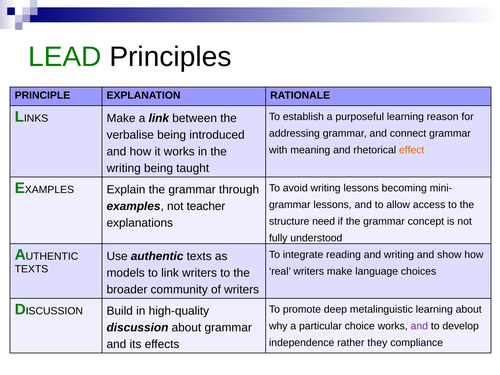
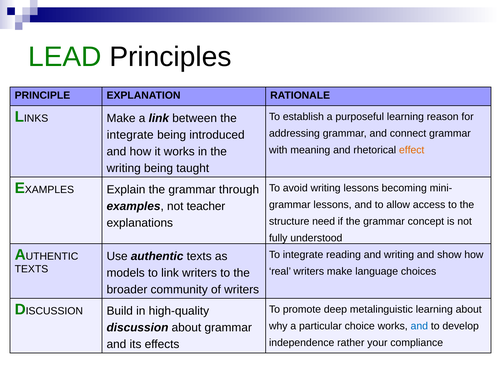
verbalise: verbalise -> integrate (130, 135)
and colour: purple -> blue (419, 326)
they: they -> your (377, 343)
